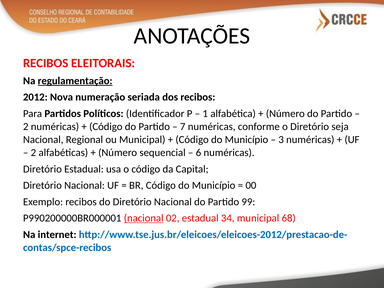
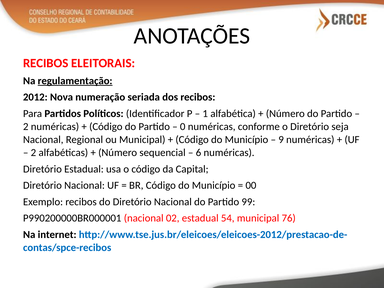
7: 7 -> 0 (183, 127)
3: 3 -> 9 (281, 140)
nacional underline: present -> none (144, 218)
34: 34 -> 54 (228, 218)
68: 68 -> 76 (289, 218)
